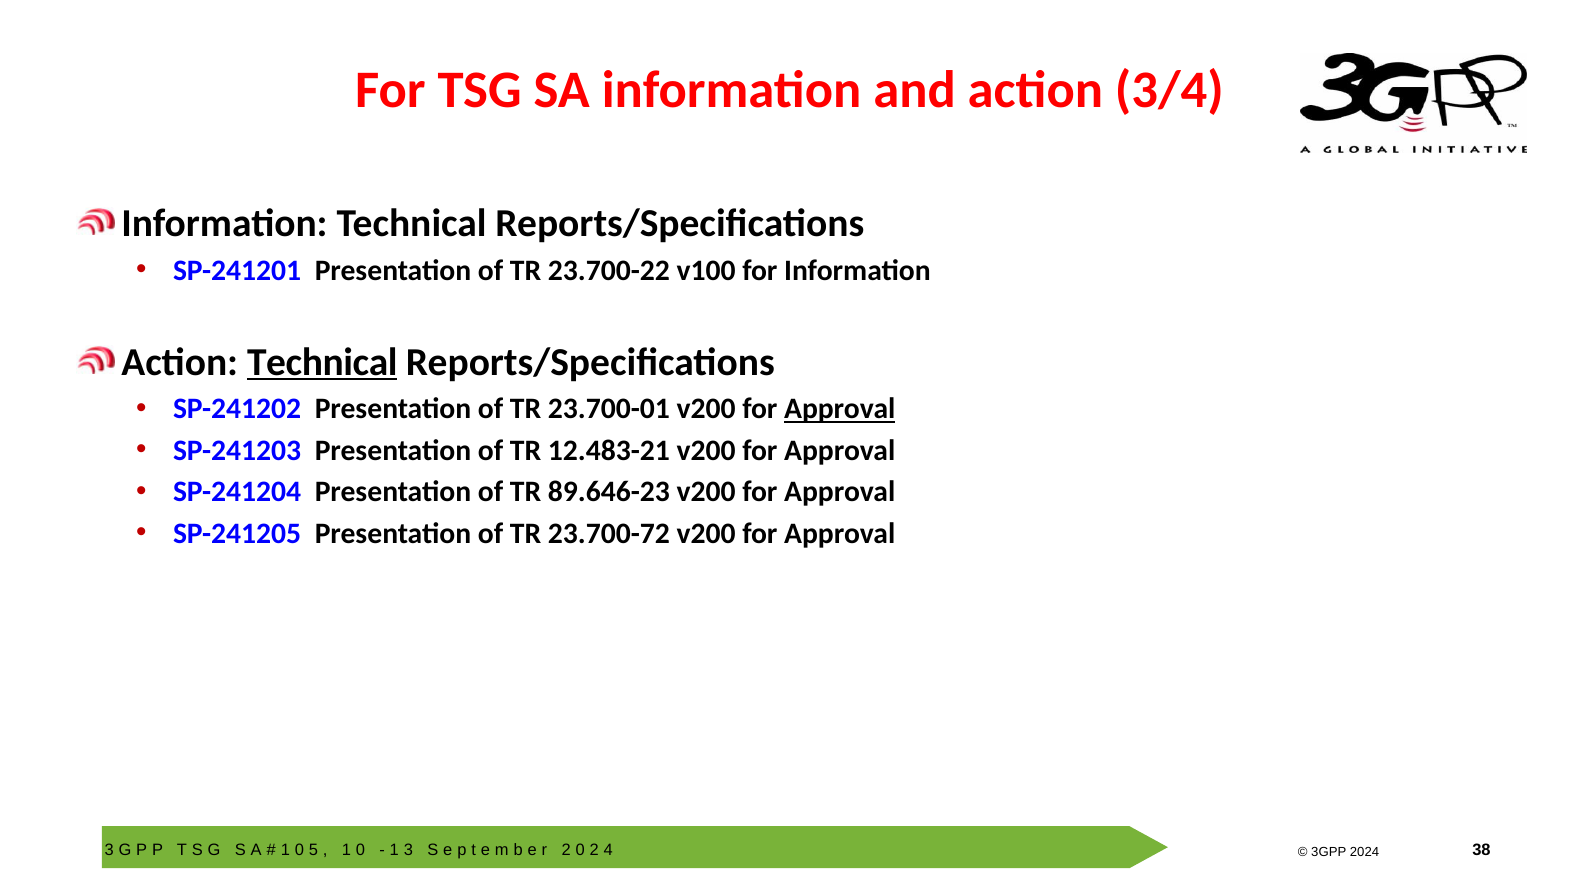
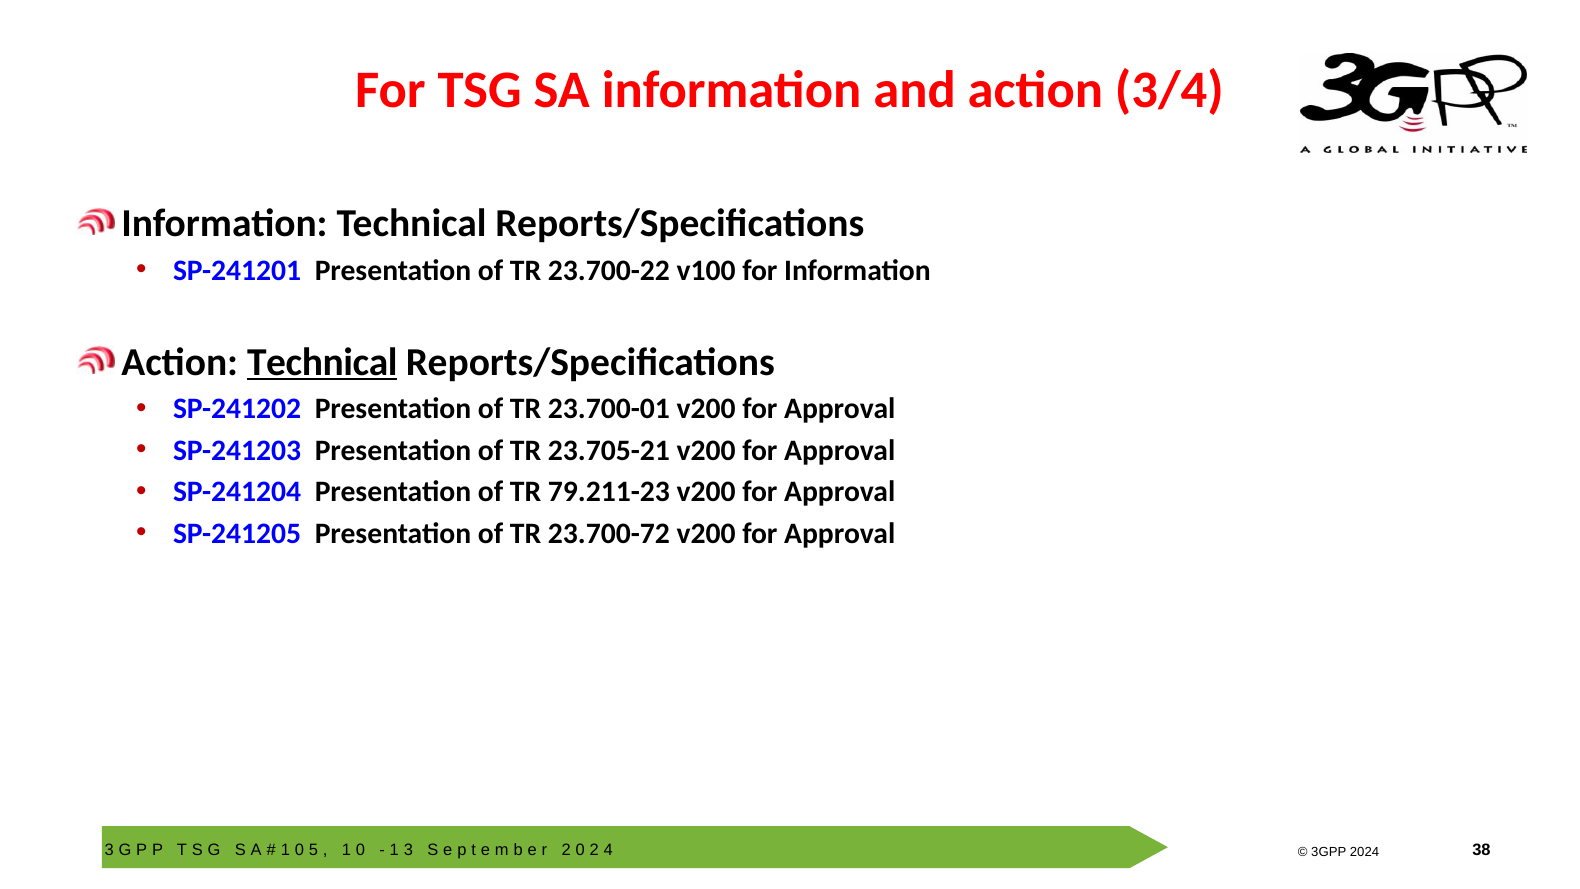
Approval underline: present -> none (840, 409)
12.483-21: 12.483-21 -> 23.705-21 (609, 450)
89.646-23: 89.646-23 -> 79.211-23 (609, 492)
